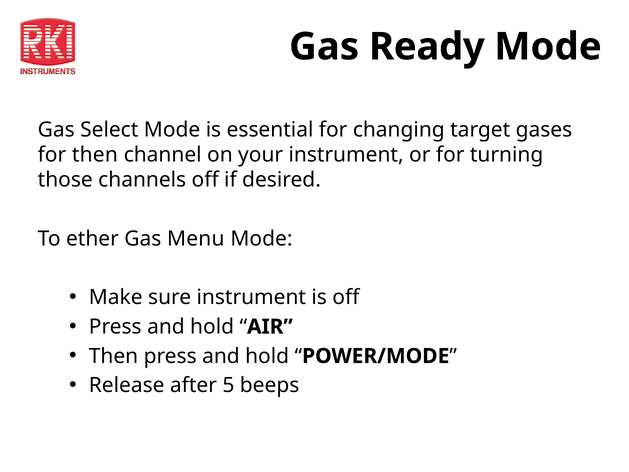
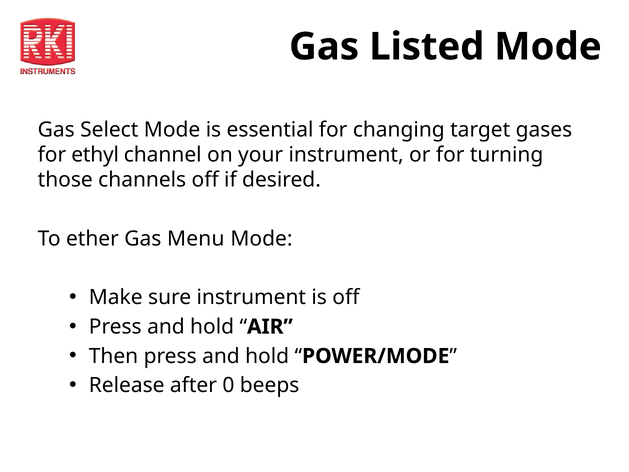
Ready: Ready -> Listed (427, 47)
for then: then -> ethyl (95, 155)
5: 5 -> 0 (228, 385)
